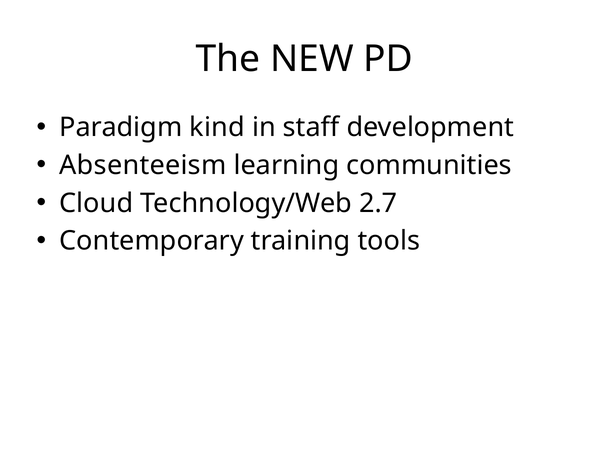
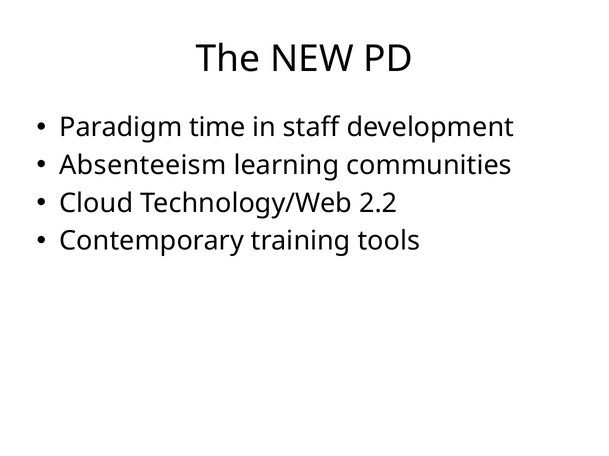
kind: kind -> time (217, 128)
2.7: 2.7 -> 2.2 (378, 204)
